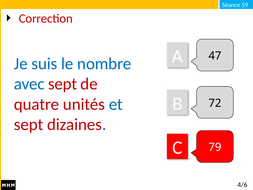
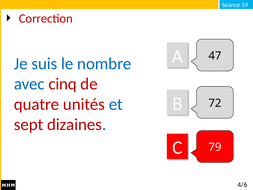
avec sept: sept -> cinq (63, 84)
